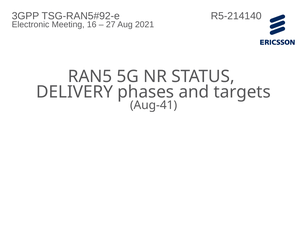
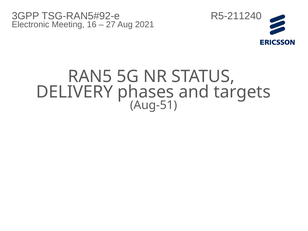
R5-214140: R5-214140 -> R5-211240 (236, 16)
Aug-41: Aug-41 -> Aug-51 (154, 105)
